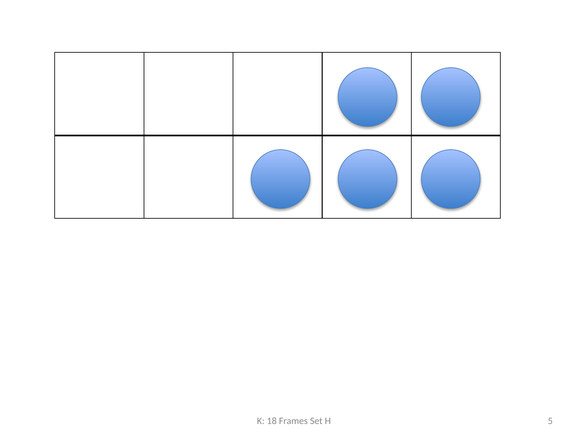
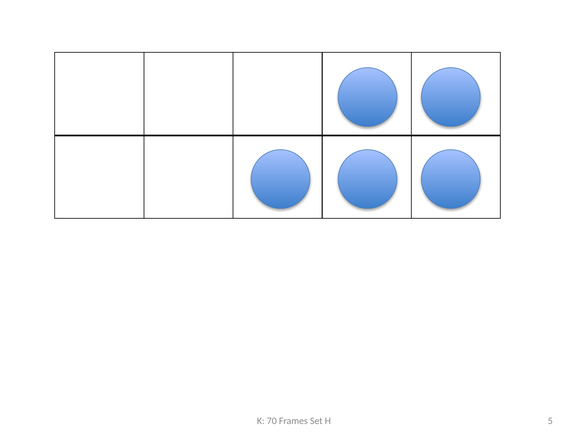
18: 18 -> 70 (272, 421)
